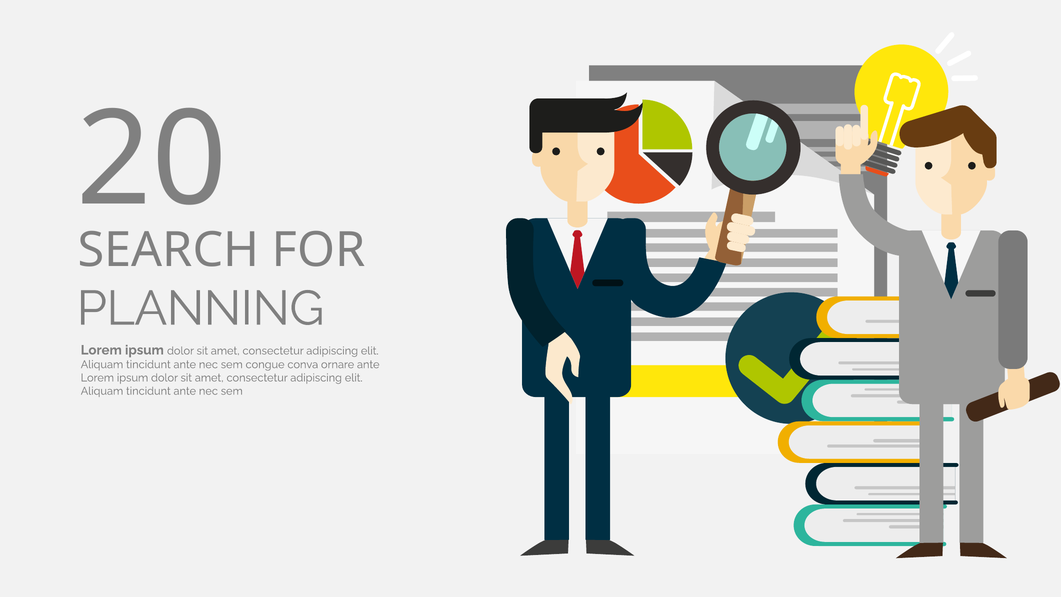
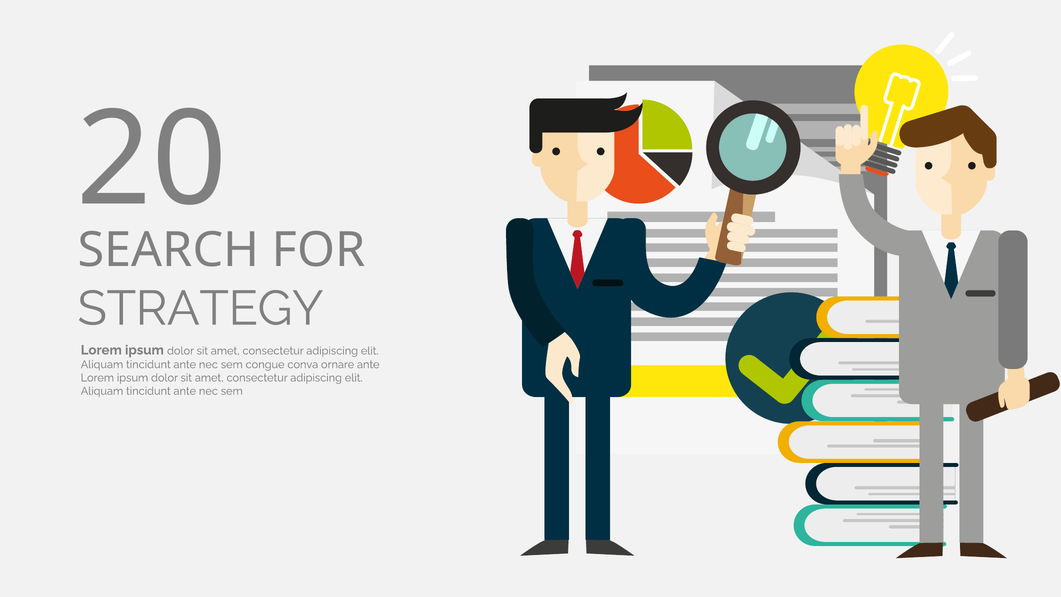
PLANNING: PLANNING -> STRATEGY (201, 309)
